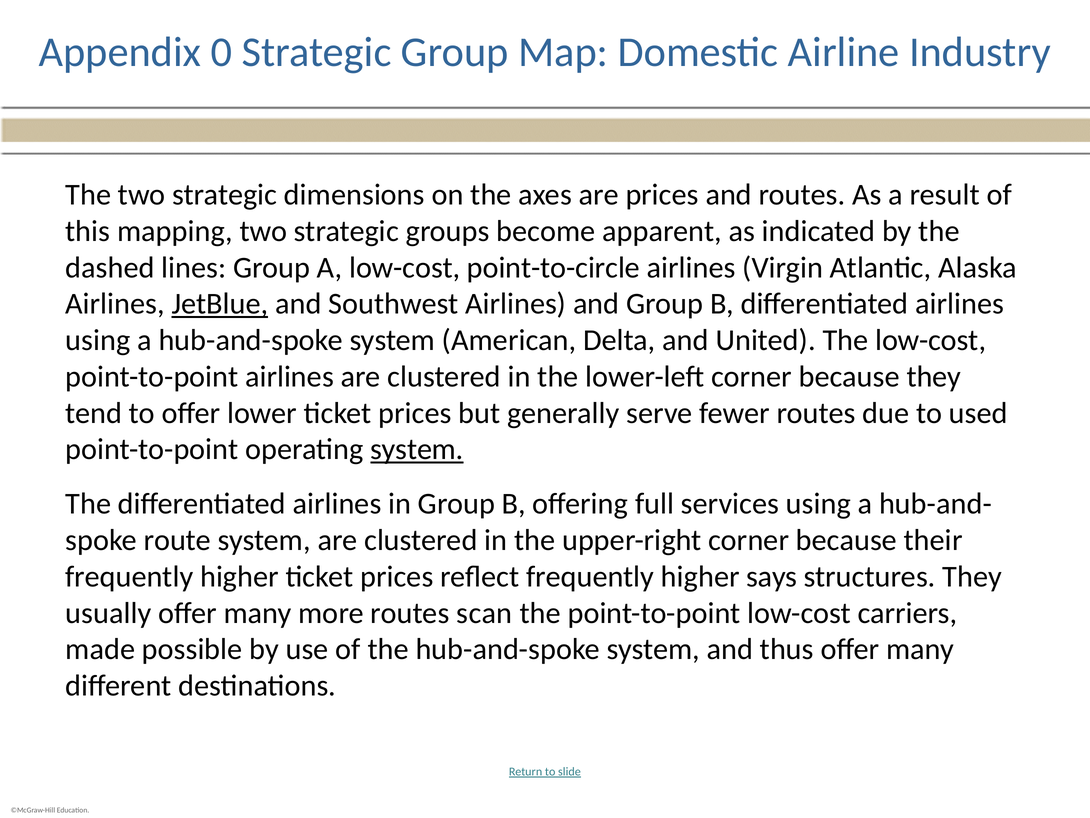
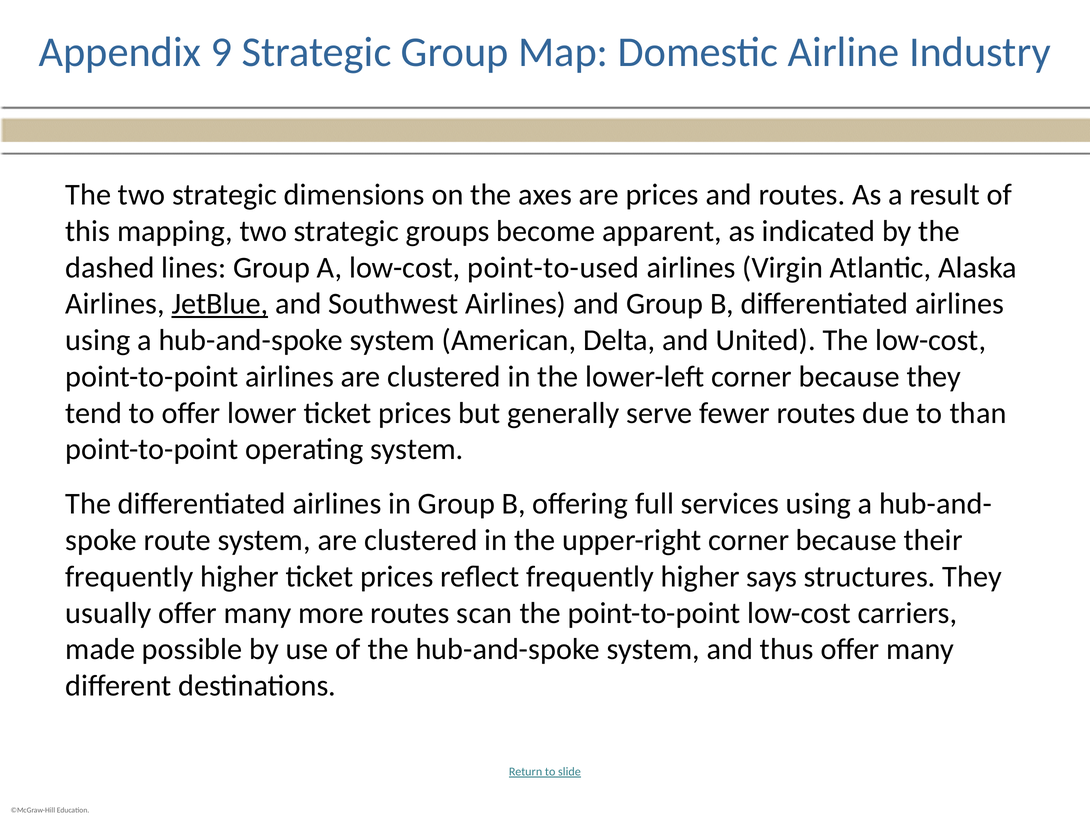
0: 0 -> 9 (221, 52)
point-to-circle: point-to-circle -> point-to-used (553, 267)
used: used -> than (978, 413)
system underline: present -> none (417, 449)
